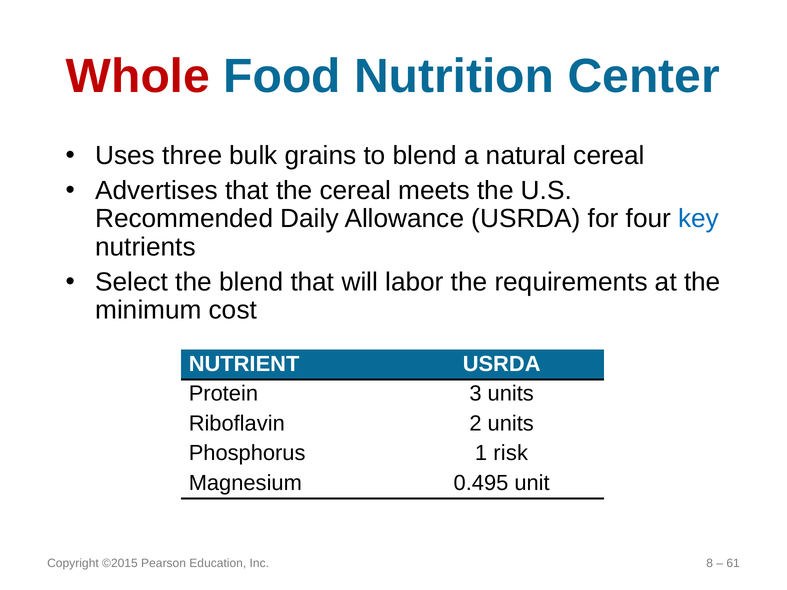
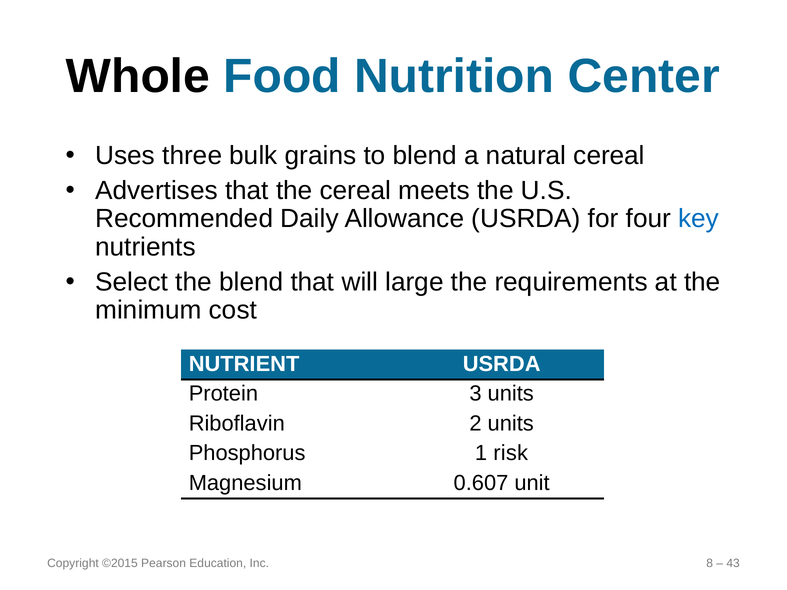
Whole colour: red -> black (138, 76)
labor: labor -> large (414, 282)
0.495: 0.495 -> 0.607 (481, 483)
61: 61 -> 43 (733, 564)
